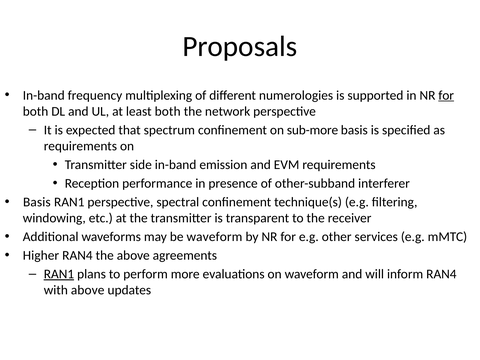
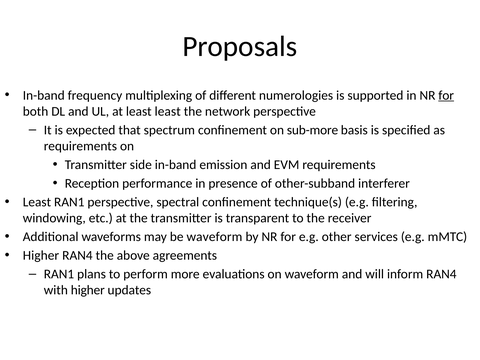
least both: both -> least (168, 111)
Basis: Basis -> Least (37, 202)
RAN1 underline: present -> none (59, 274)
with above: above -> higher (88, 290)
